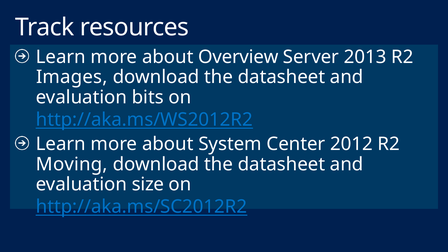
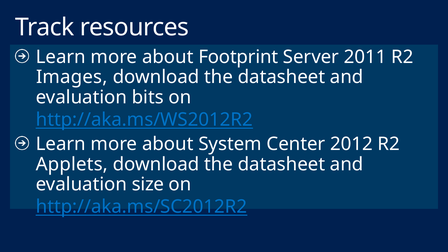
Overview: Overview -> Footprint (238, 57)
2013: 2013 -> 2011 (365, 57)
Moving: Moving -> Applets (72, 164)
